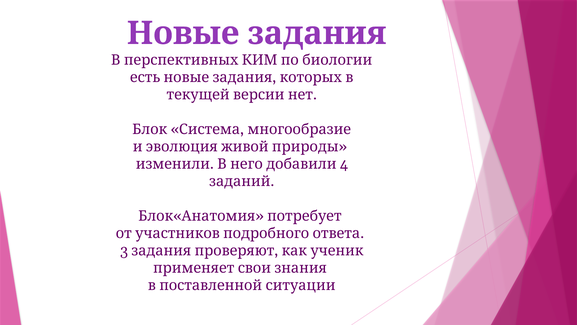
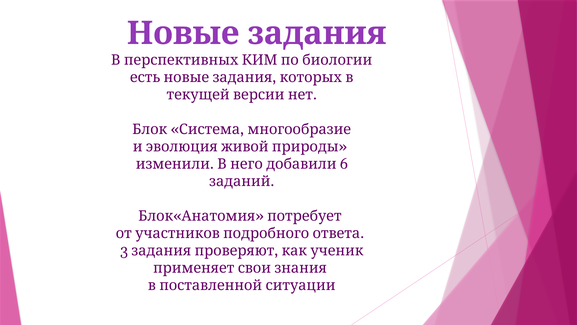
4: 4 -> 6 (344, 164)
